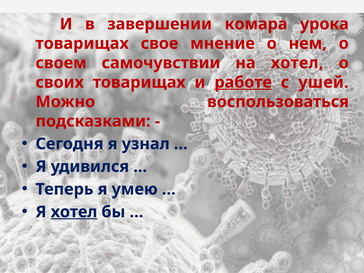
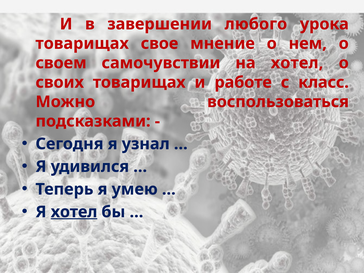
комара: комара -> любого (256, 24)
работе underline: present -> none (243, 82)
ушей: ушей -> класс (324, 82)
